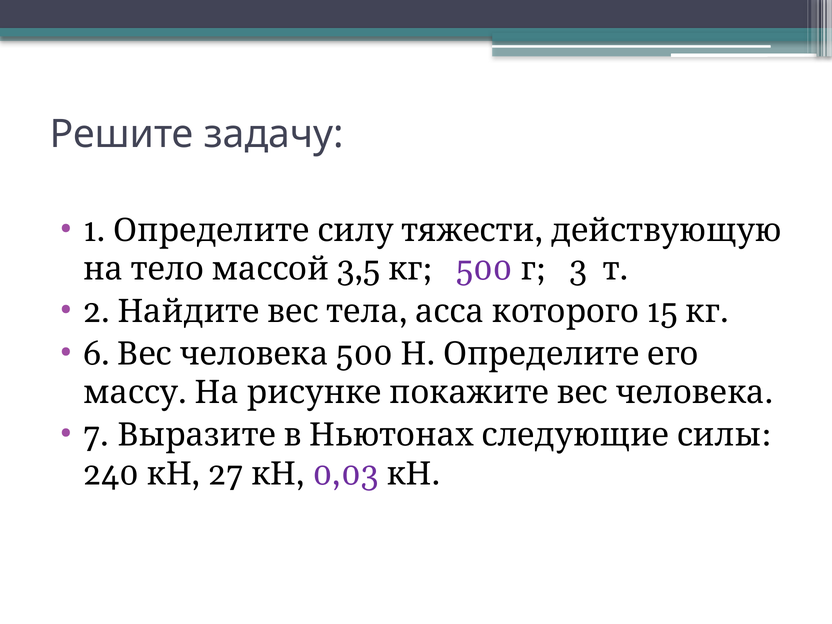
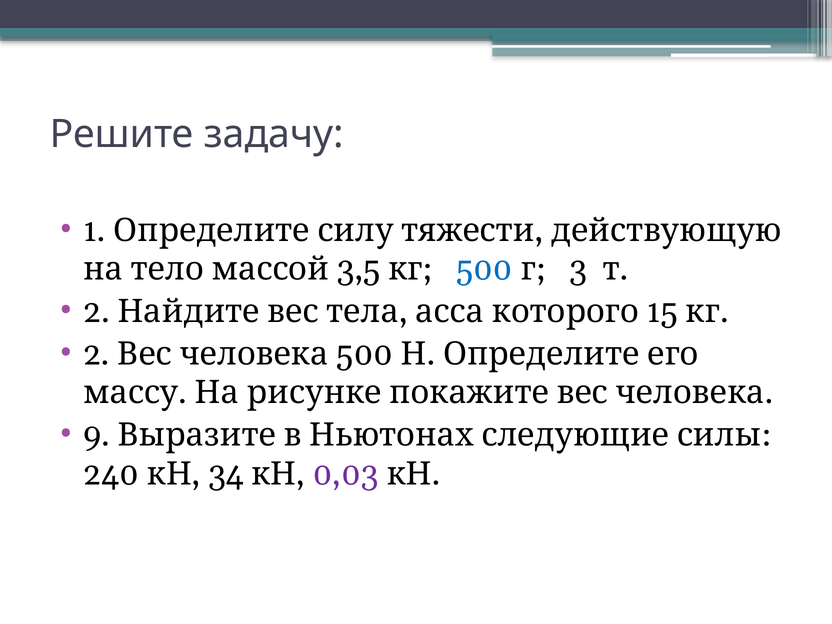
500 colour: purple -> blue (484, 269)
6: 6 -> 2 (96, 354)
7: 7 -> 9 (97, 435)
27: 27 -> 34 (226, 474)
